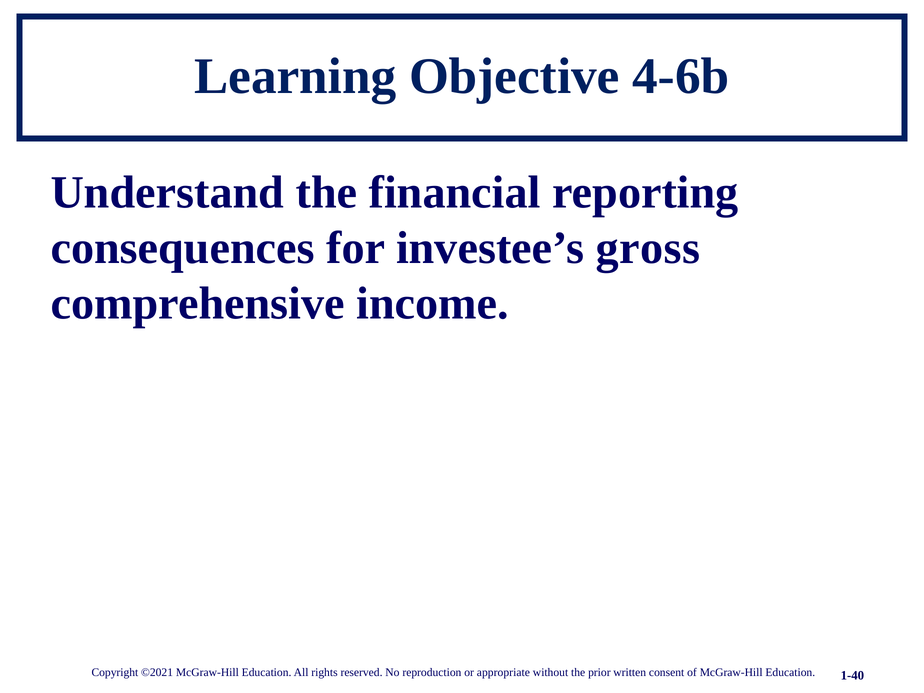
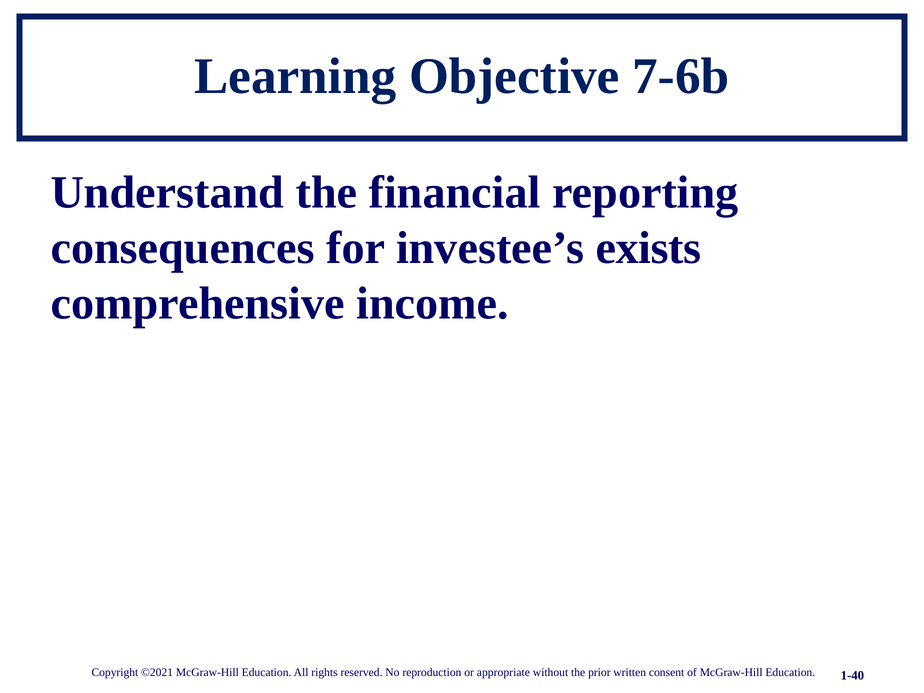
4-6b: 4-6b -> 7-6b (681, 76)
gross: gross -> exists (648, 248)
